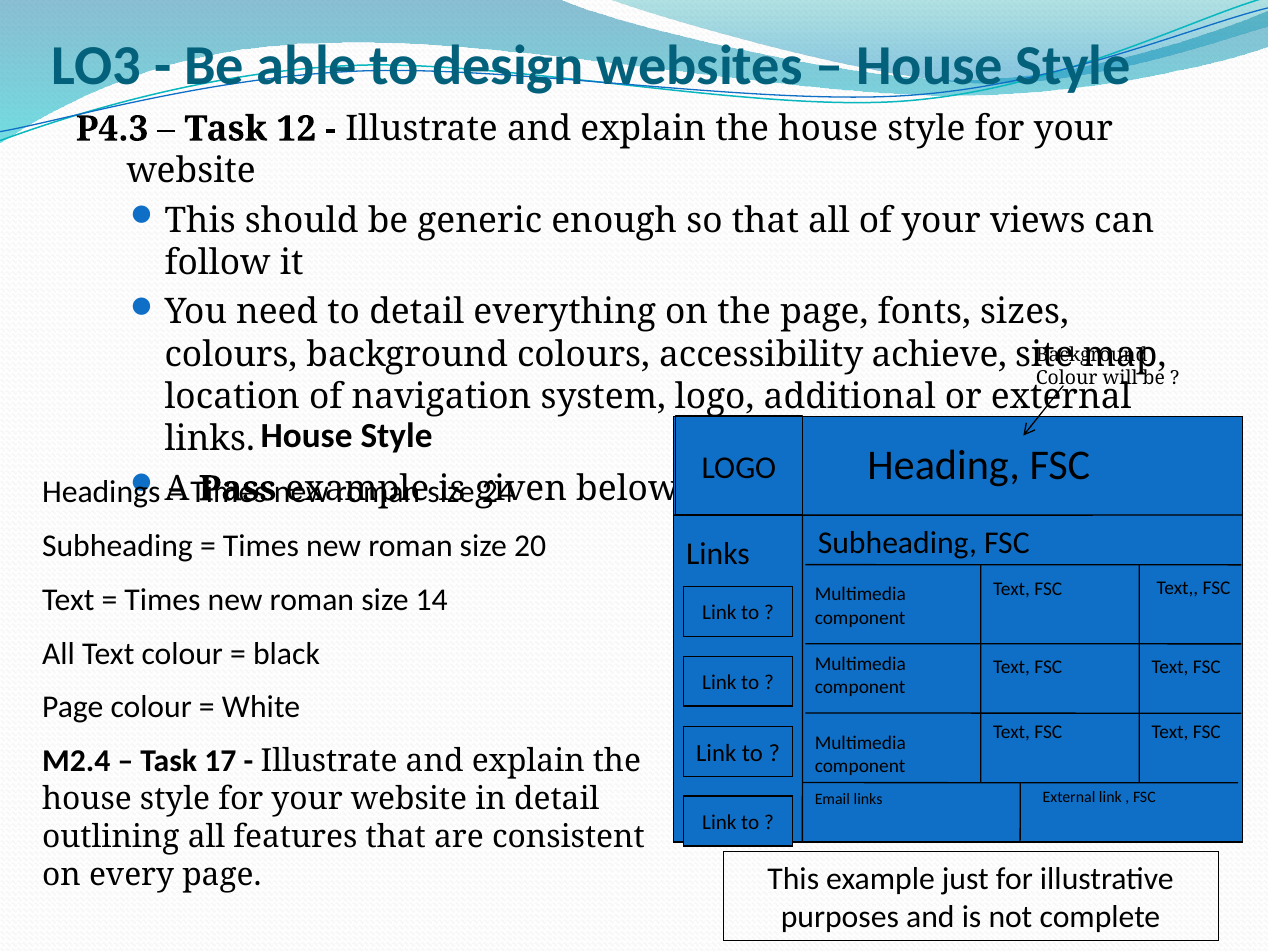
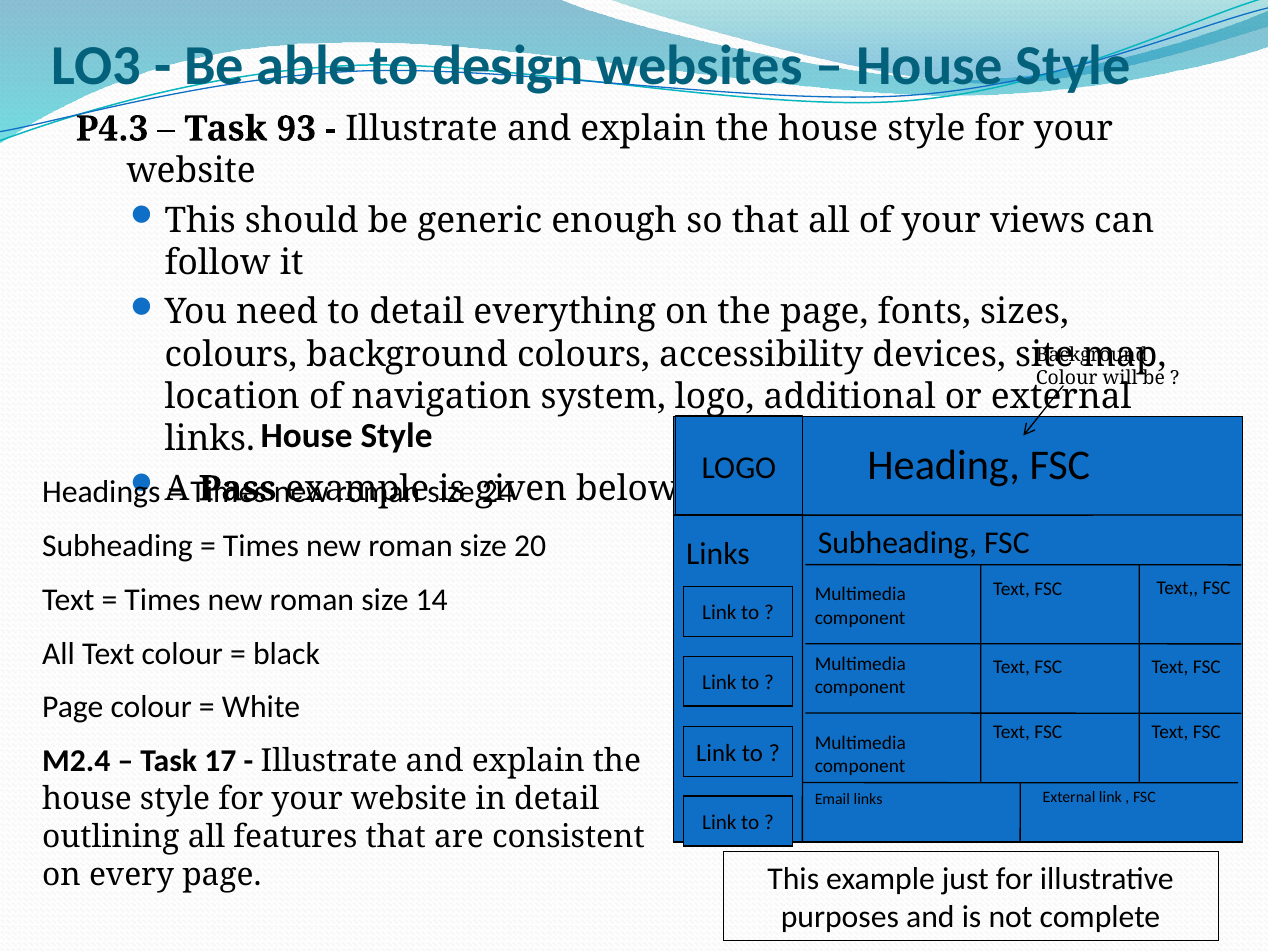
12: 12 -> 93 (296, 129)
achieve: achieve -> devices (939, 355)
